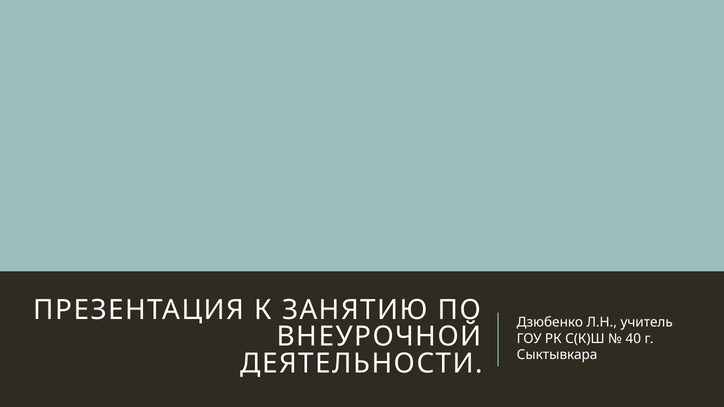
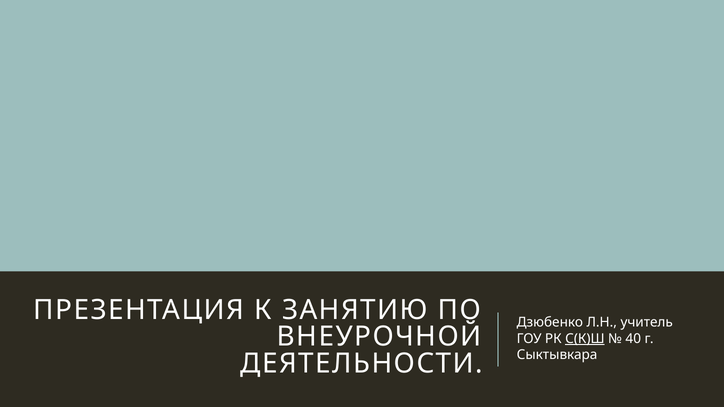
С(К)Ш underline: none -> present (585, 339)
